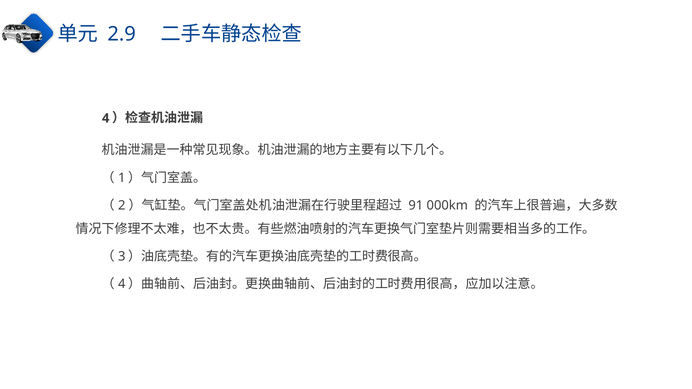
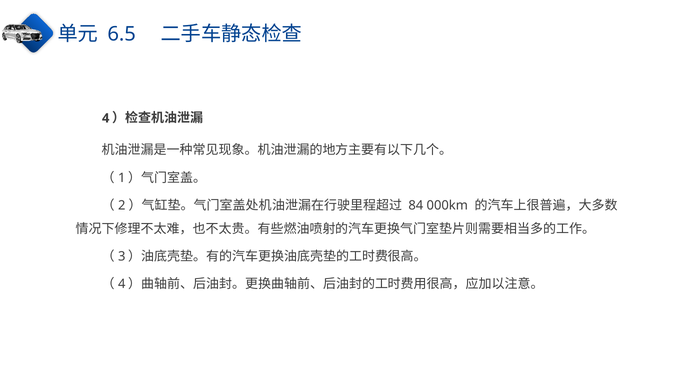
2.9: 2.9 -> 6.5 (122, 34)
91: 91 -> 84 (416, 206)
